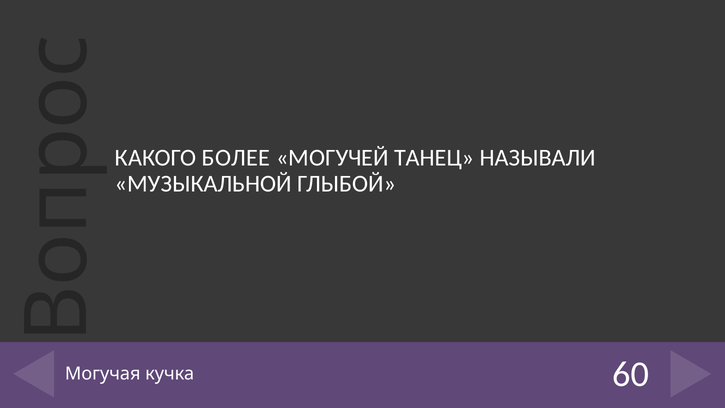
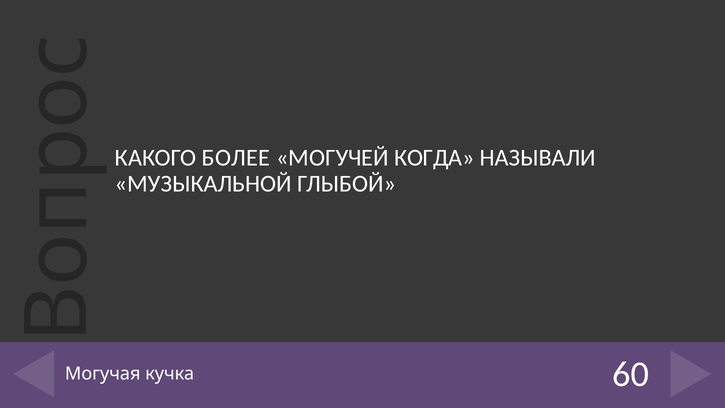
ТАНЕЦ: ТАНЕЦ -> КОГДА (434, 158)
